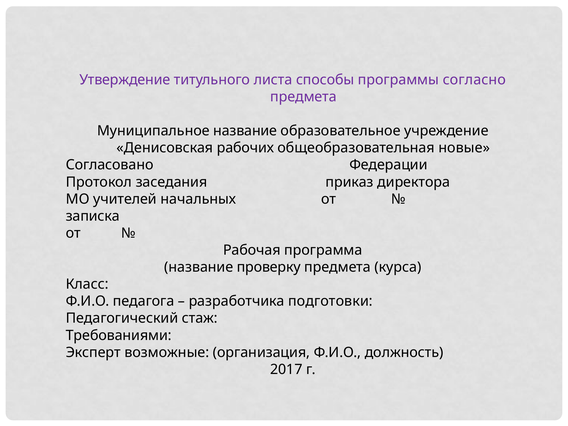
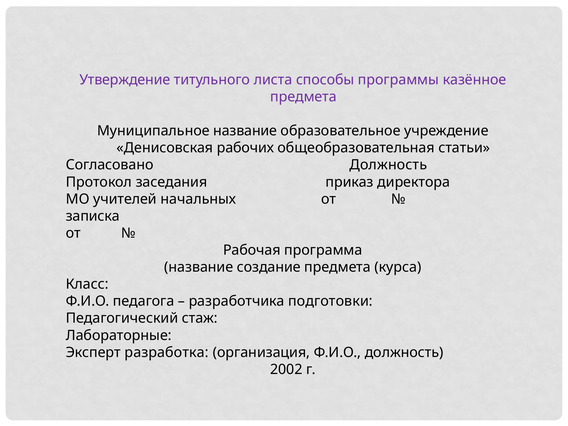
согласно: согласно -> казённое (474, 80)
новые: новые -> статьи (464, 148)
Согласовано Федерации: Федерации -> Должность (388, 165)
проверку: проверку -> создание (269, 267)
Требованиями: Требованиями -> Лабораторные (119, 335)
возможные: возможные -> разработка (167, 352)
2017: 2017 -> 2002 (286, 369)
